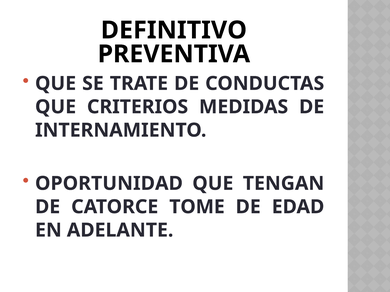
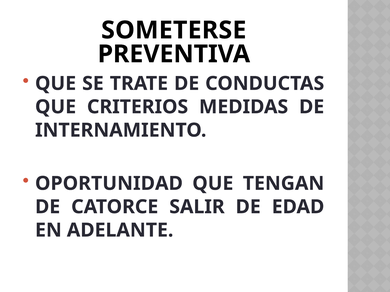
DEFINITIVO: DEFINITIVO -> SOMETERSE (174, 30)
TOME: TOME -> SALIR (197, 207)
